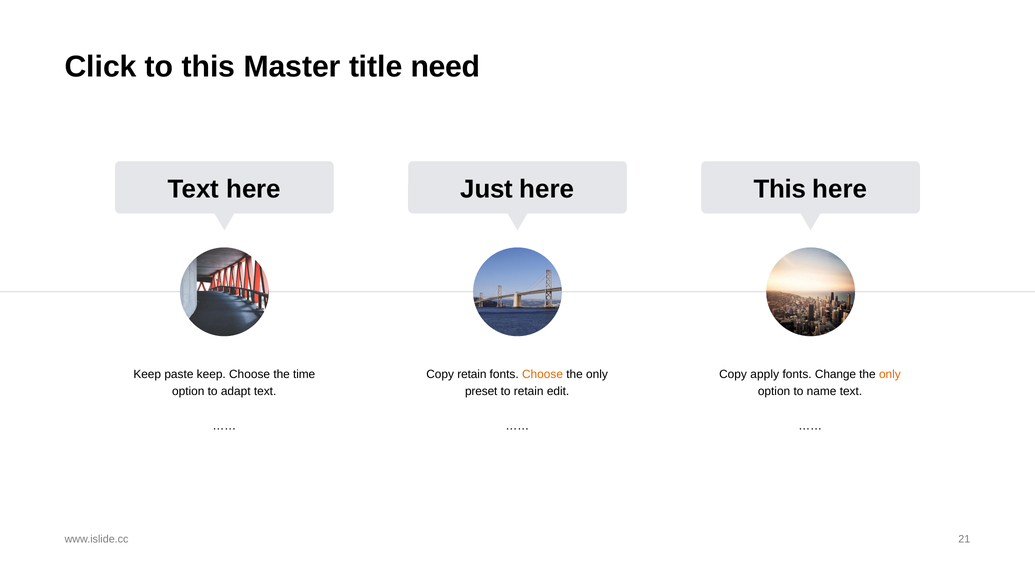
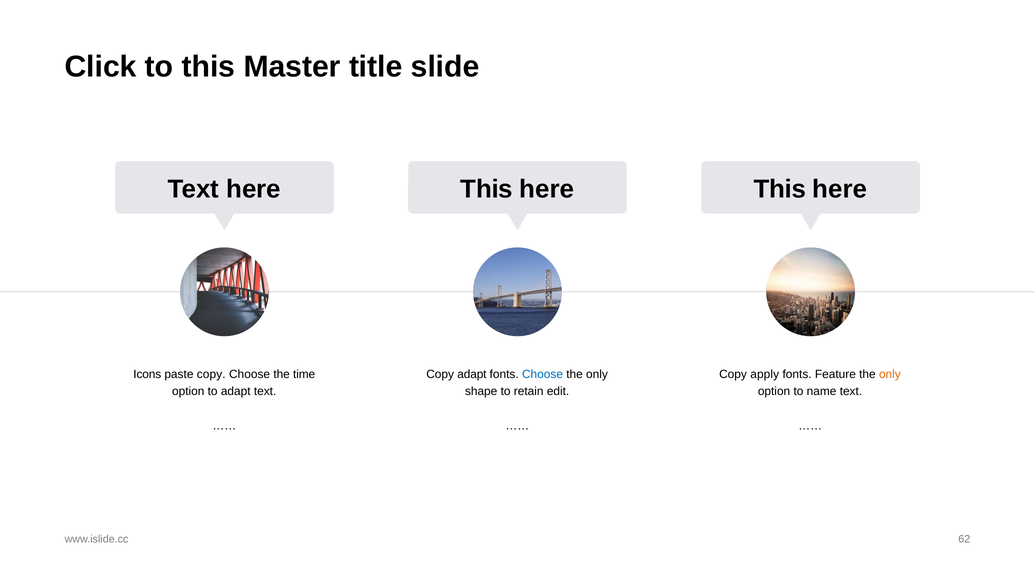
need: need -> slide (445, 67)
Text here Just: Just -> This (487, 189)
Keep: Keep -> Icons (147, 374)
paste keep: keep -> copy (211, 374)
Copy retain: retain -> adapt (472, 374)
Choose colour: orange -> blue (542, 374)
Change: Change -> Feature (835, 374)
preset: preset -> shape (481, 392)
21: 21 -> 62 (964, 539)
